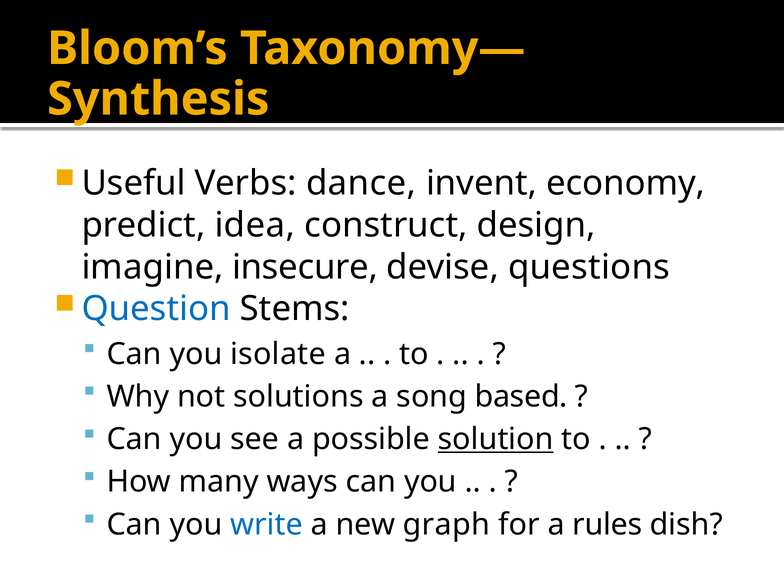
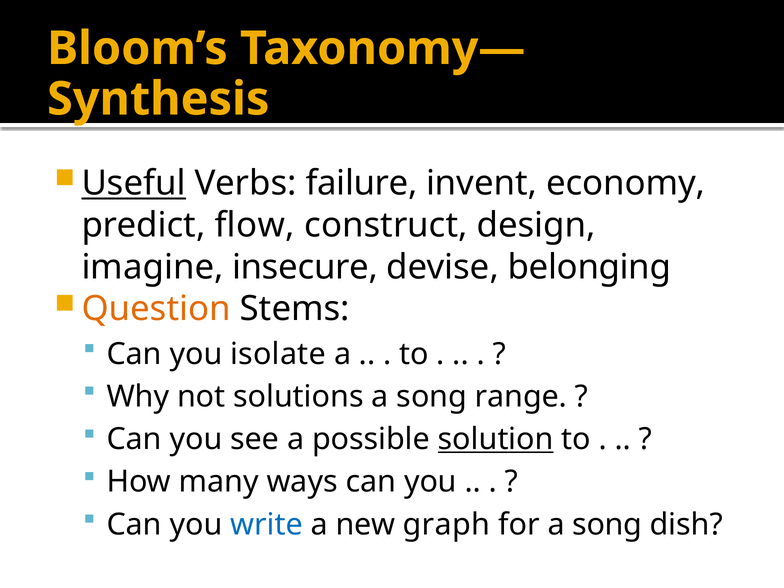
Useful underline: none -> present (134, 183)
dance: dance -> failure (362, 183)
idea: idea -> flow (255, 225)
questions: questions -> belonging (589, 267)
Question colour: blue -> orange (156, 309)
based: based -> range (521, 397)
for a rules: rules -> song (607, 524)
